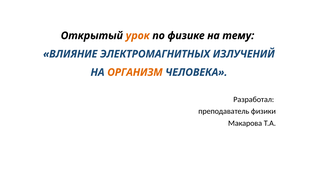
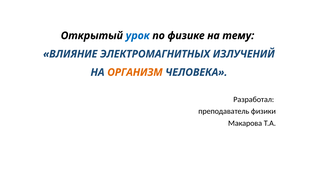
урок colour: orange -> blue (138, 36)
